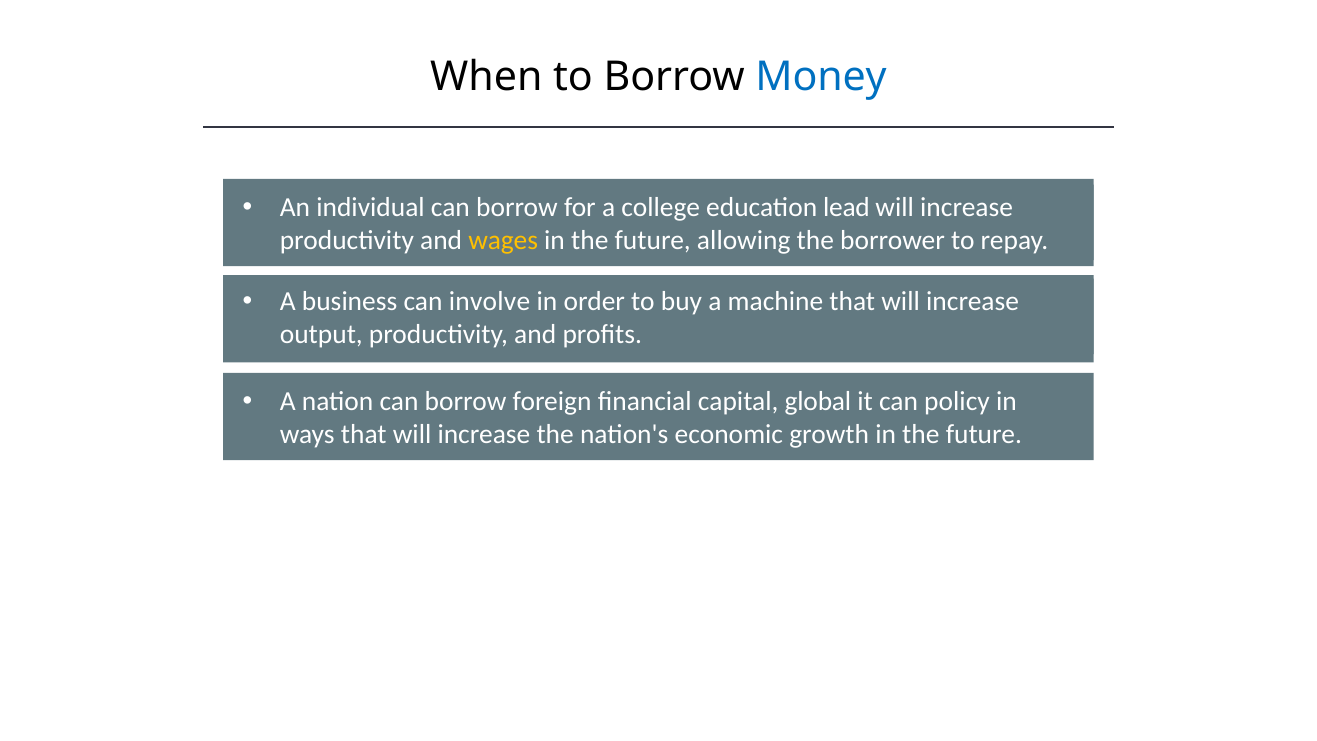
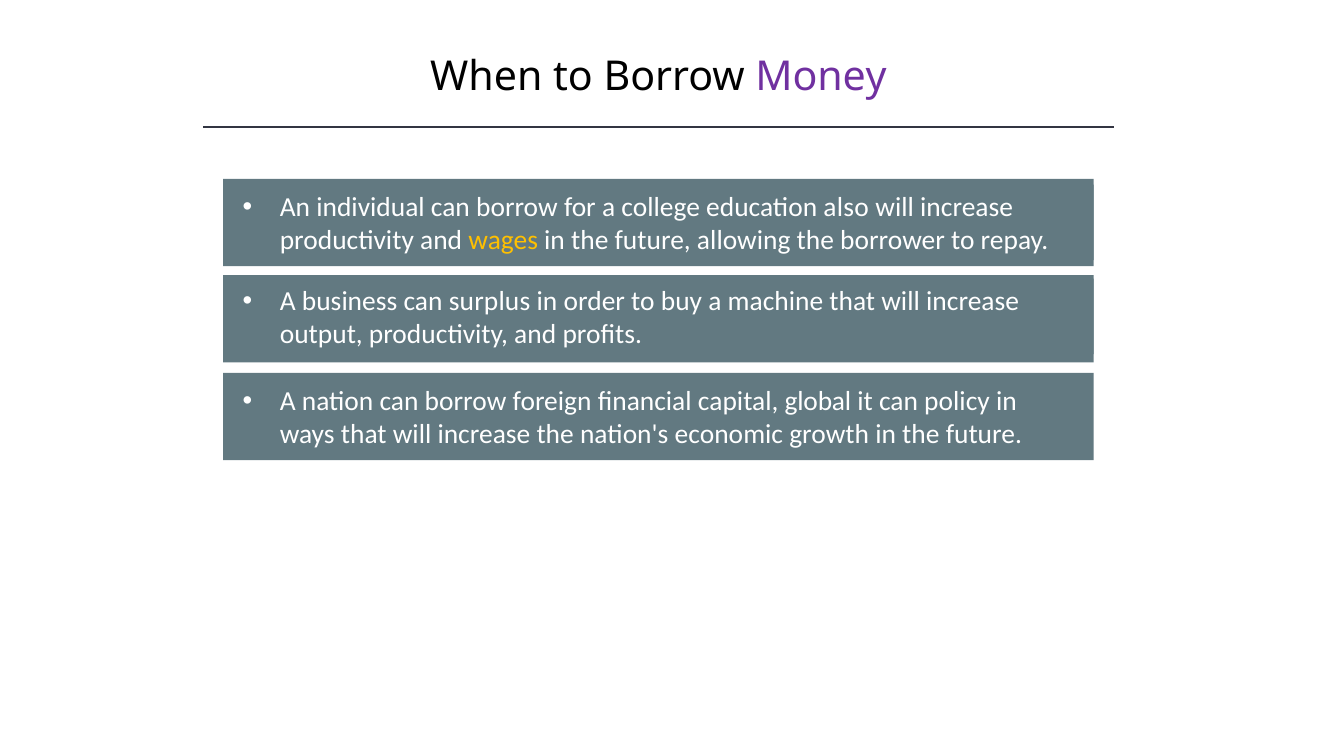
Money colour: blue -> purple (821, 77)
lead: lead -> also (846, 208)
involve: involve -> surplus (490, 302)
